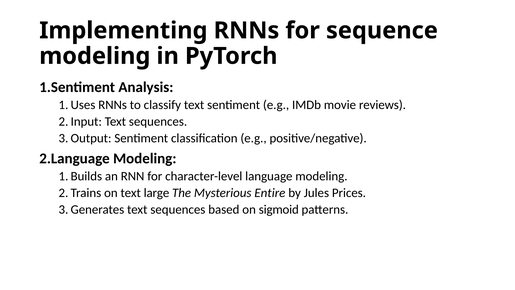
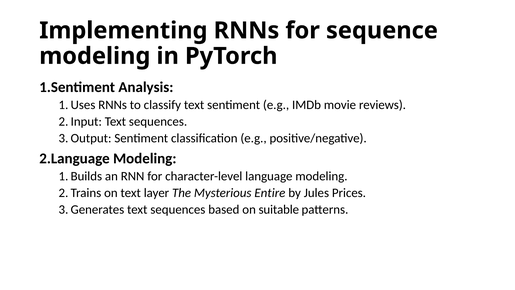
large: large -> layer (156, 193)
sigmoid: sigmoid -> suitable (279, 209)
